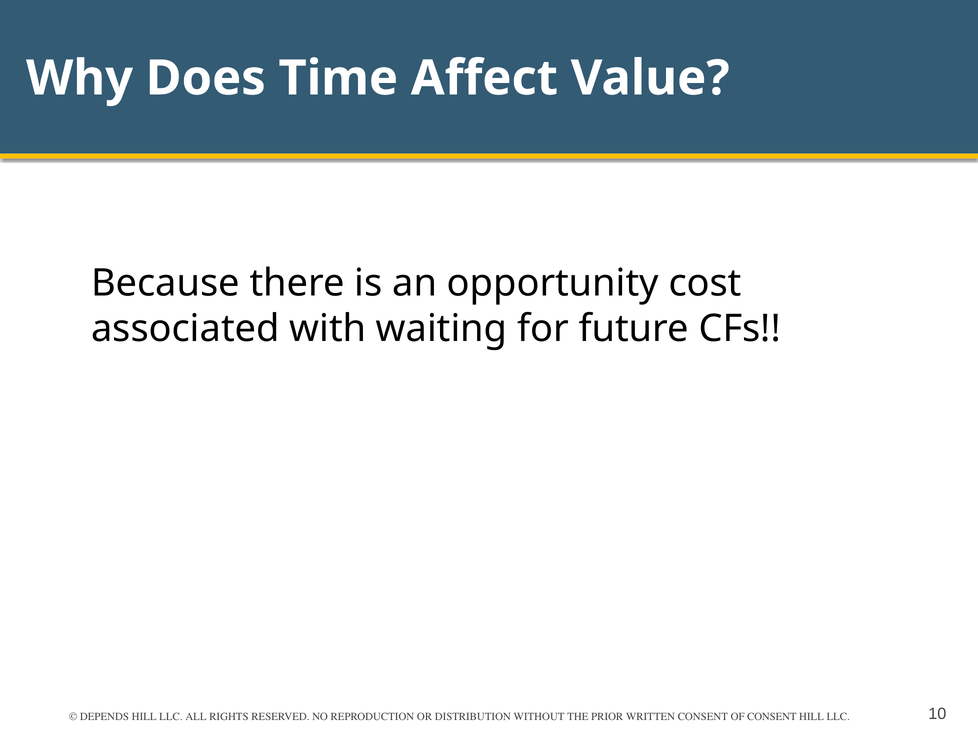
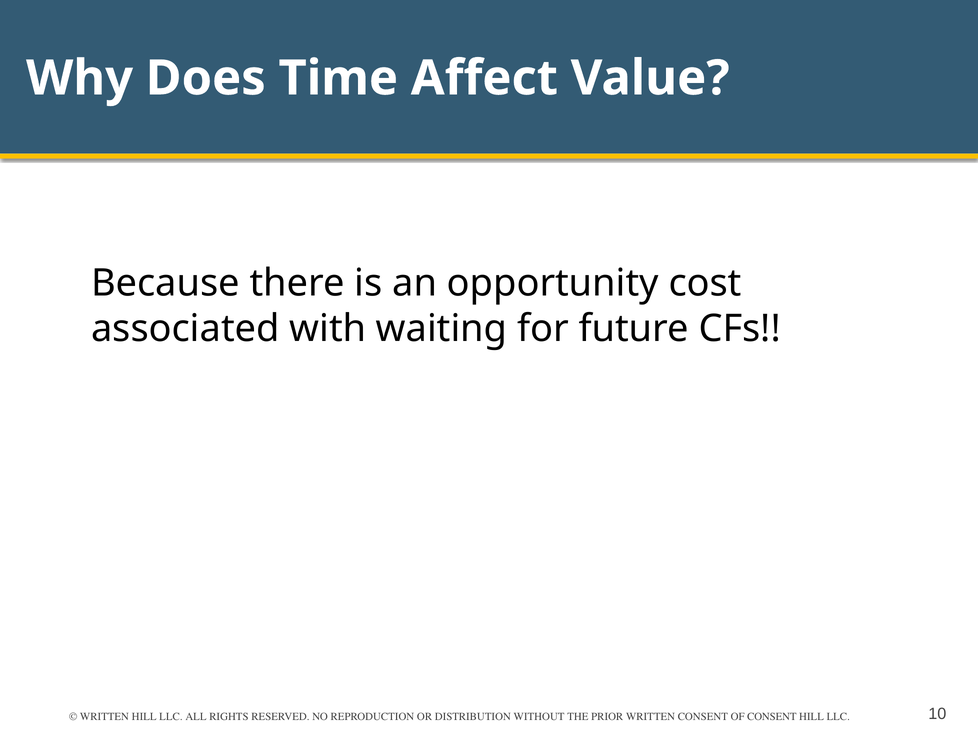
DEPENDS: DEPENDS -> WRITTEN (104, 716)
